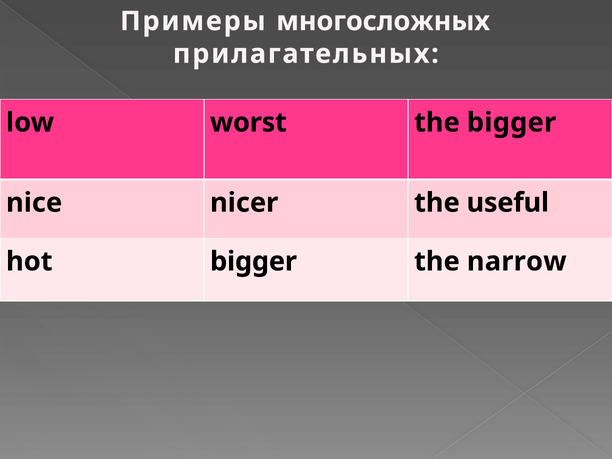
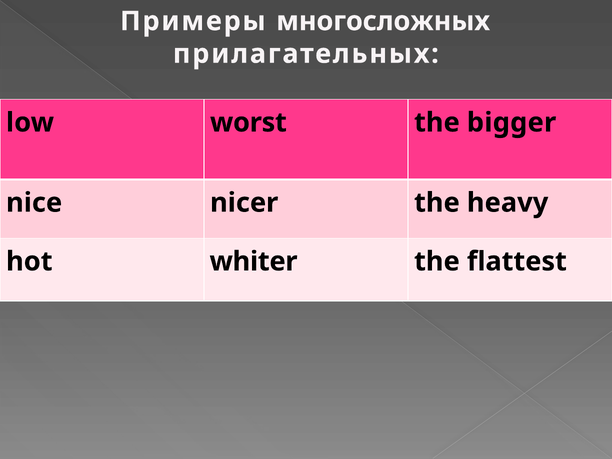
useful: useful -> heavy (508, 203)
hot bigger: bigger -> whiter (254, 261)
narrow: narrow -> flattest (517, 261)
